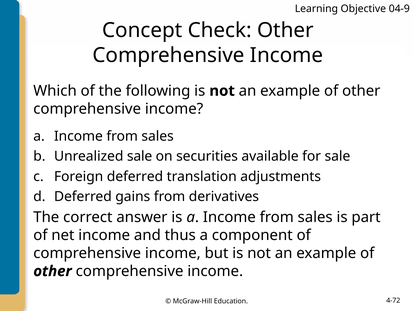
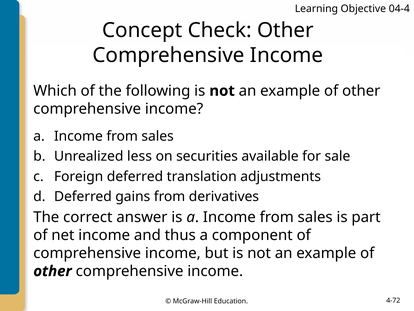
04-9: 04-9 -> 04-4 (399, 9)
Unrealized sale: sale -> less (139, 156)
